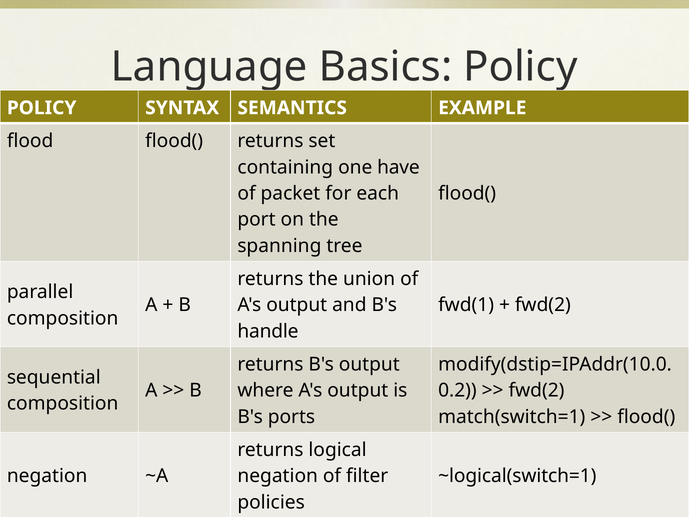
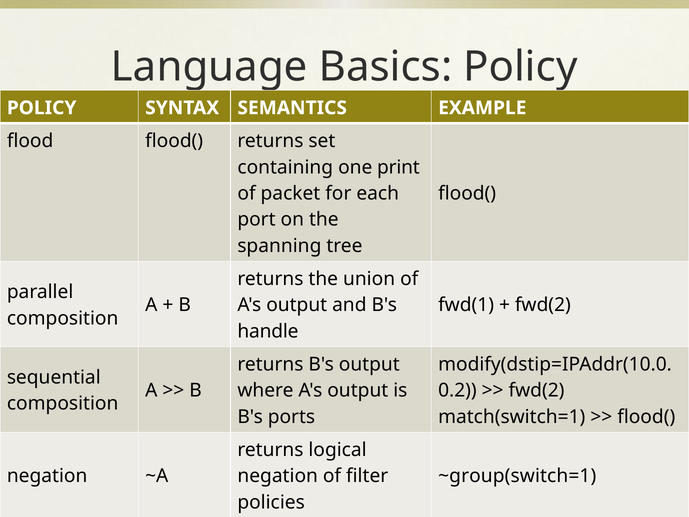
have: have -> print (398, 167)
~logical(switch=1: ~logical(switch=1 -> ~group(switch=1 (517, 476)
